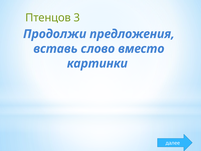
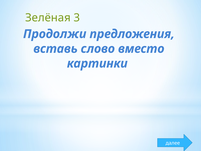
Птенцов: Птенцов -> Зелёная (48, 18)
